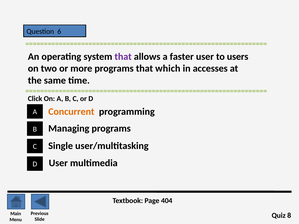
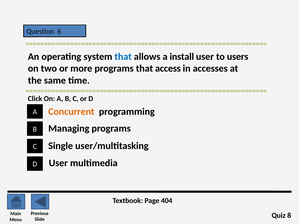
that colour: purple -> blue (123, 57)
faster: faster -> install (182, 57)
which: which -> access (168, 69)
